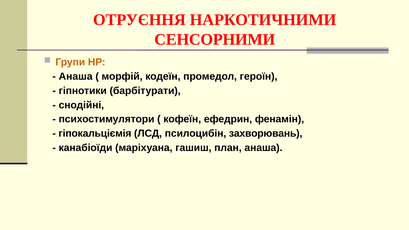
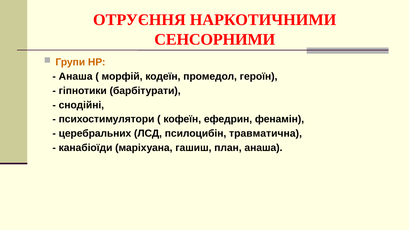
гіпокальціємія: гіпокальціємія -> церебральних (95, 134)
захворювань: захворювань -> травматична (266, 134)
